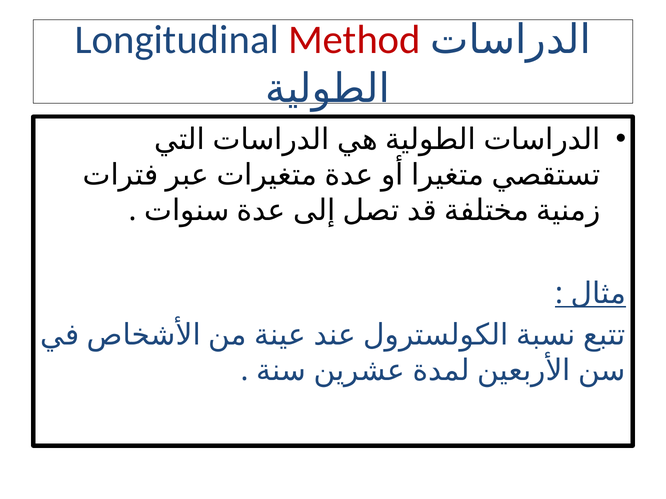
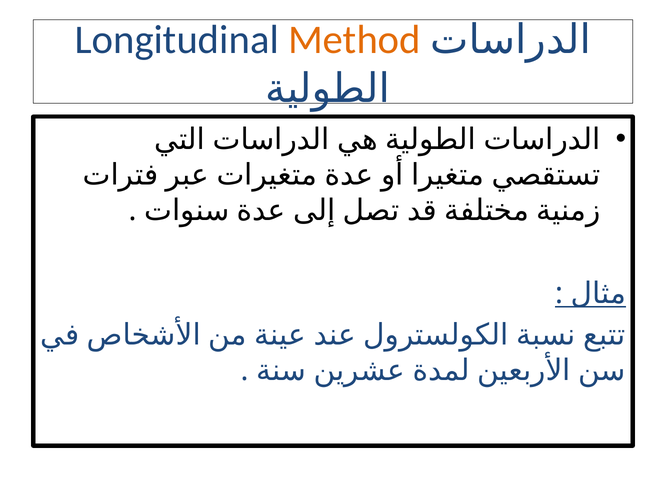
Method colour: red -> orange (354, 40)
